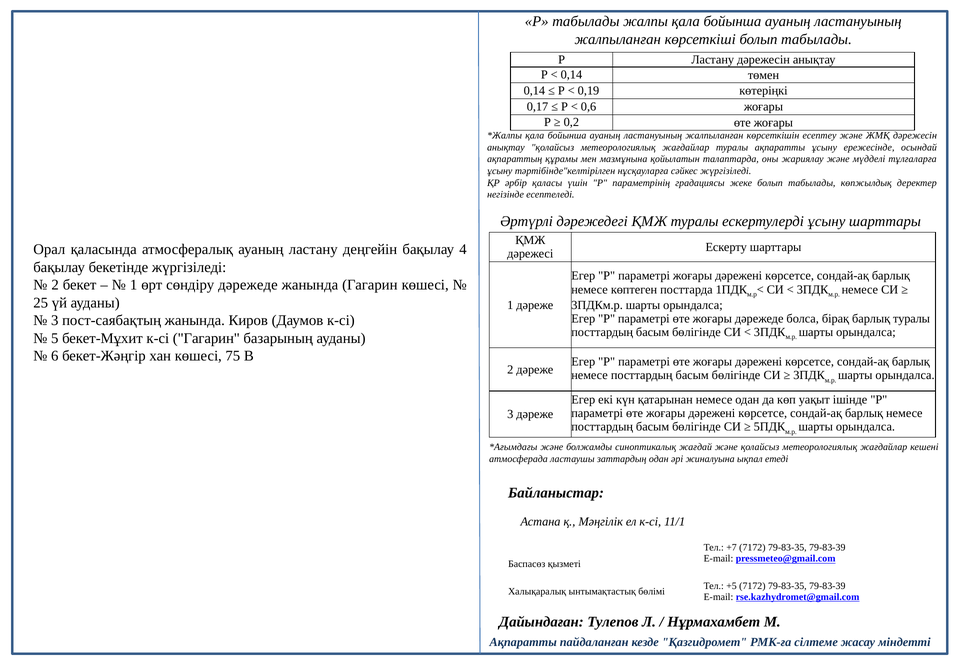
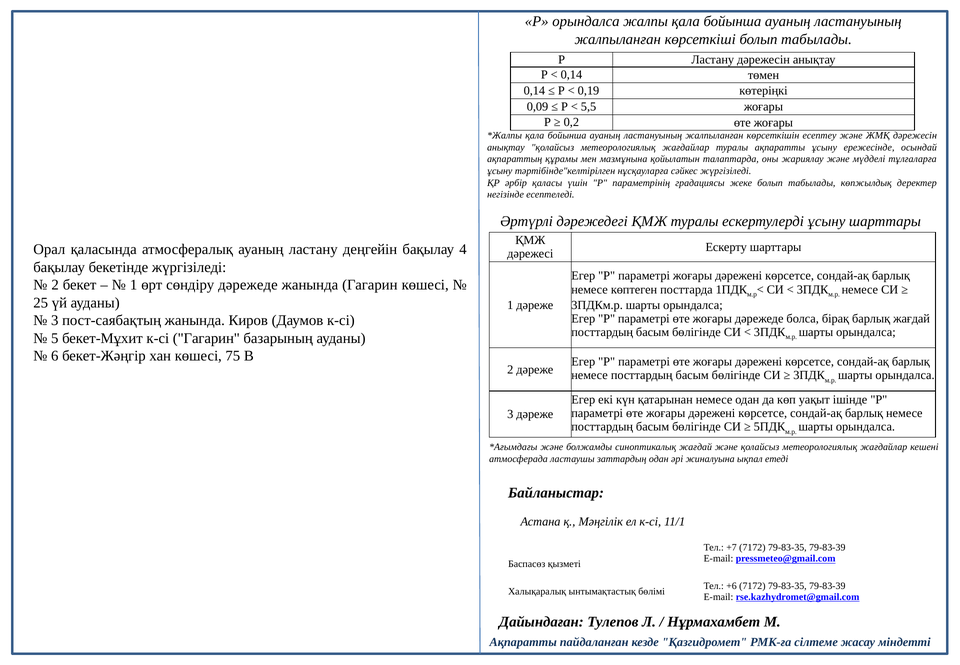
Р табылады: табылады -> орындалса (586, 22)
0,17: 0,17 -> 0,09 (538, 106)
0,6: 0,6 -> 5,5 (589, 106)
барлық туралы: туралы -> жағдай (911, 318)
+5: +5 -> +6 (732, 586)
